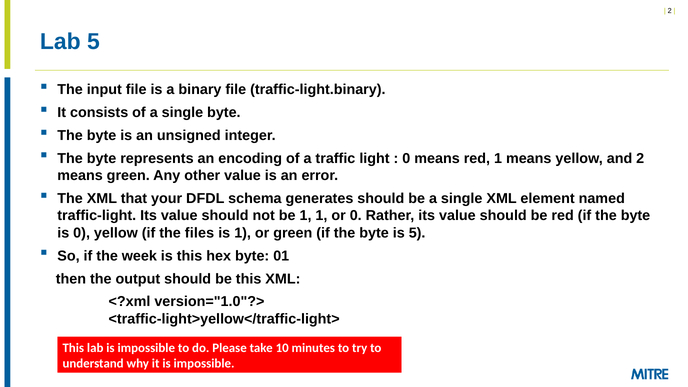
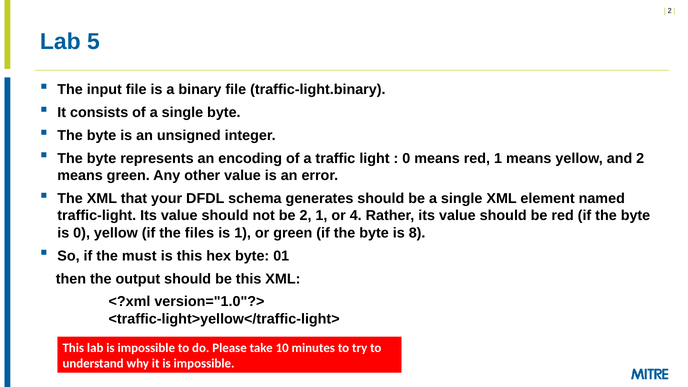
be 1: 1 -> 2 (306, 216)
or 0: 0 -> 4 (356, 216)
is 5: 5 -> 8 (417, 233)
week: week -> must (139, 256)
